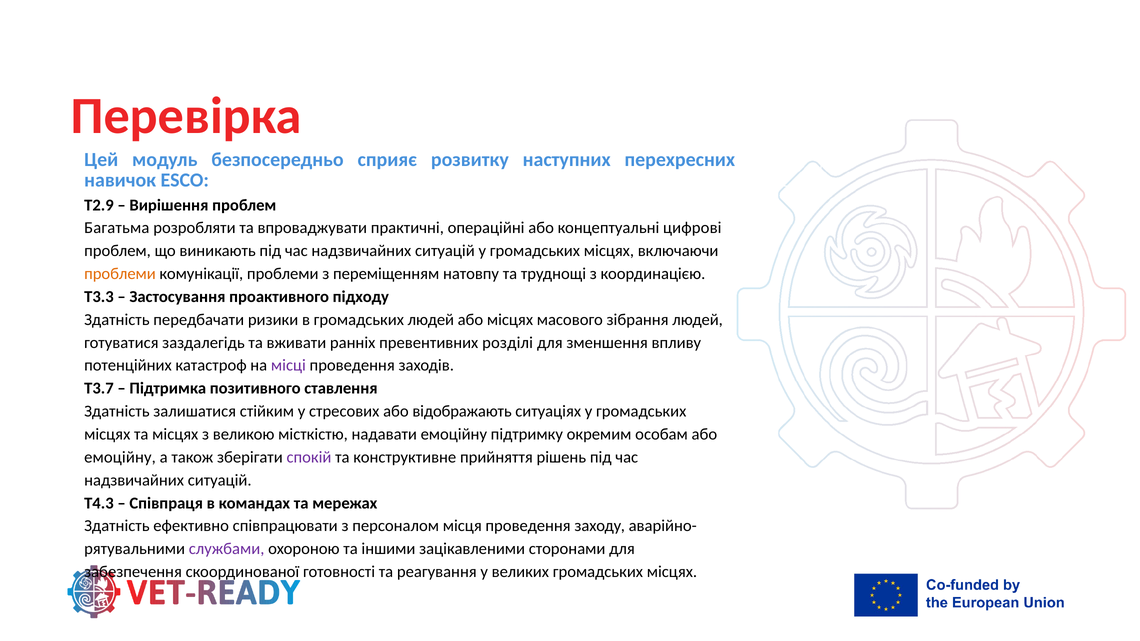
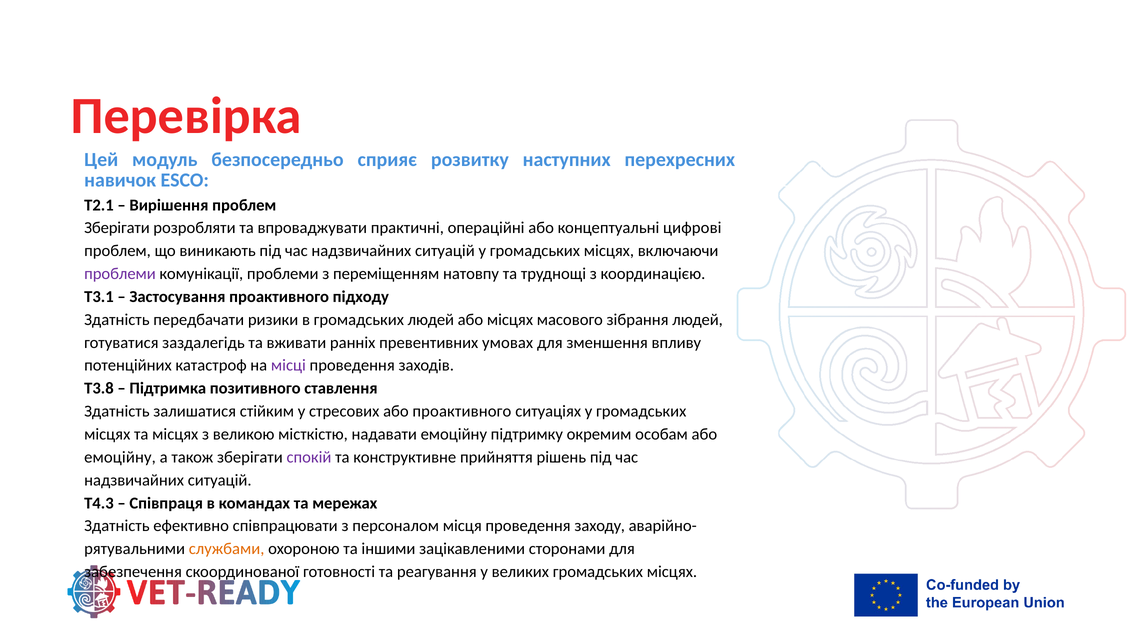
T2.9: T2.9 -> T2.1 (99, 205)
Багатьма: Багатьма -> Зберігати (117, 228)
проблеми colour: orange -> purple (120, 274)
T3.3: T3.3 -> T3.1 (99, 297)
розділі: розділі -> умовах (508, 343)
T3.7: T3.7 -> T3.8 (99, 389)
або відображають: відображають -> проактивного (462, 412)
службами colour: purple -> orange (227, 549)
